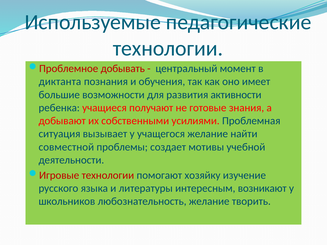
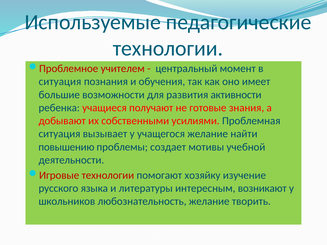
добывать: добывать -> учителем (123, 69)
диктанта: диктанта -> ситуация (60, 82)
совместной: совместной -> повышению (66, 147)
